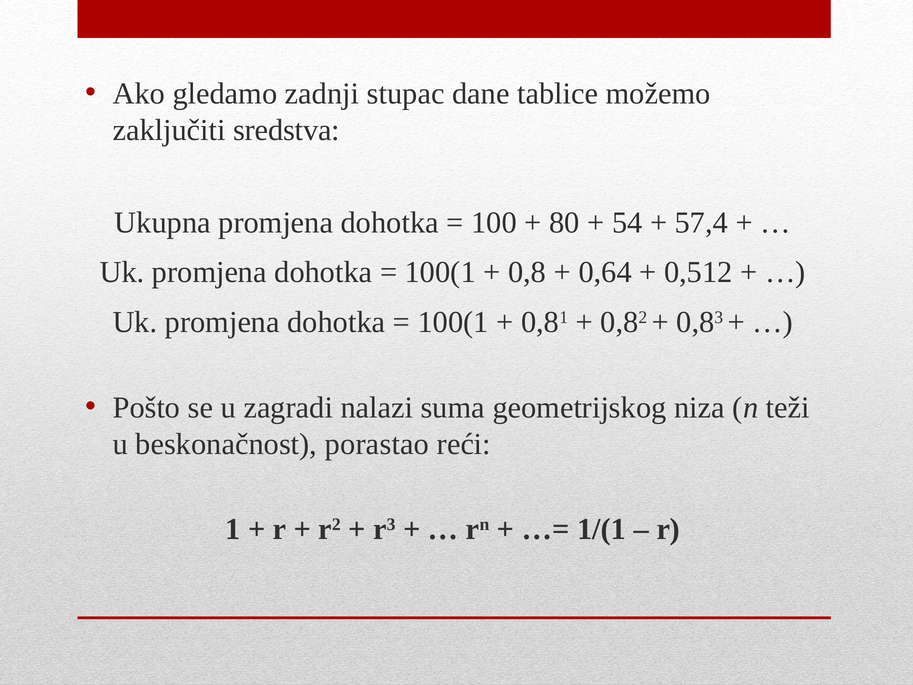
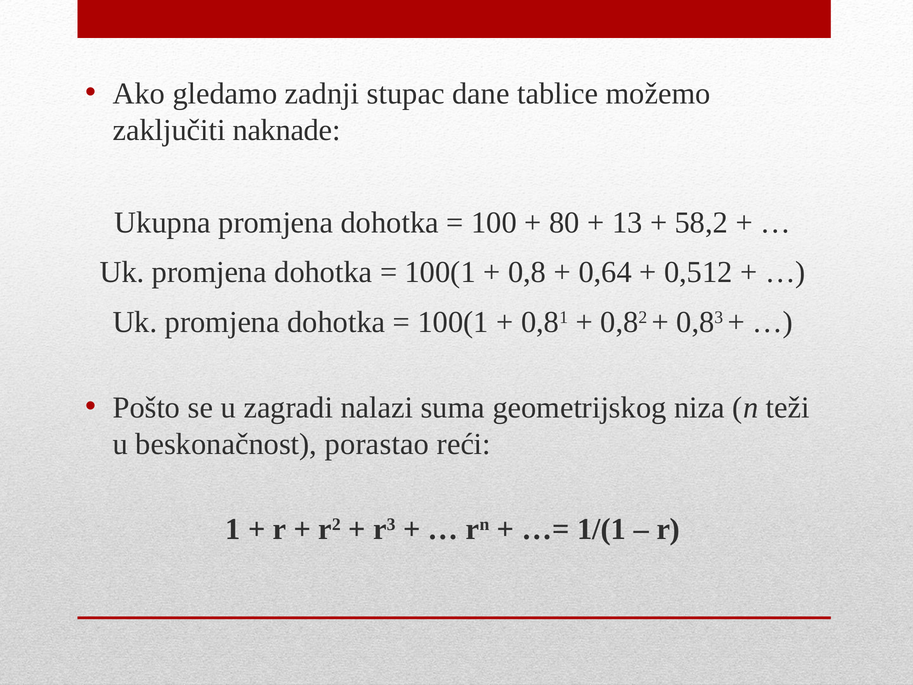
sredstva: sredstva -> naknade (287, 130)
54: 54 -> 13 (627, 222)
57,4: 57,4 -> 58,2 (701, 222)
